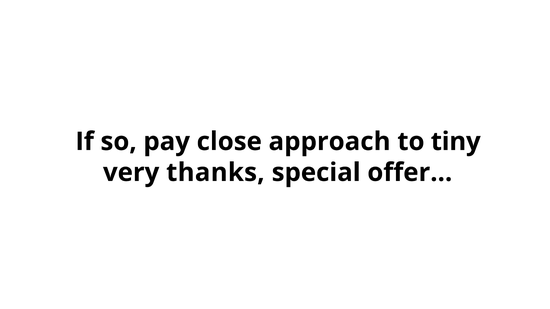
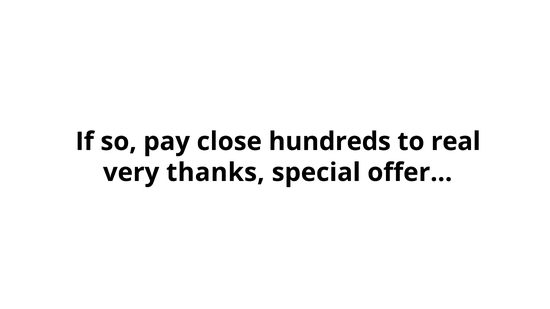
approach: approach -> hundreds (330, 142)
tiny: tiny -> real (456, 142)
